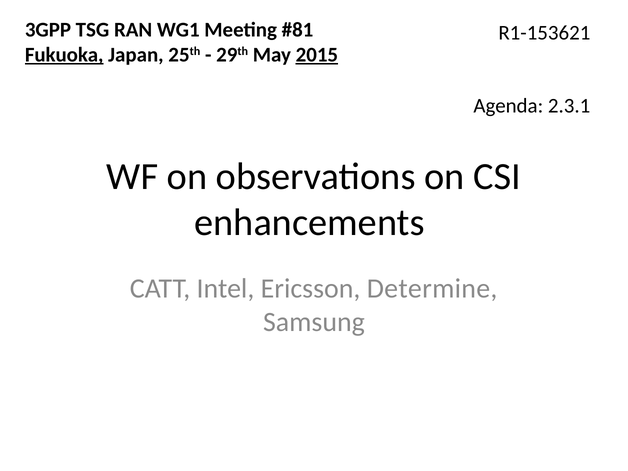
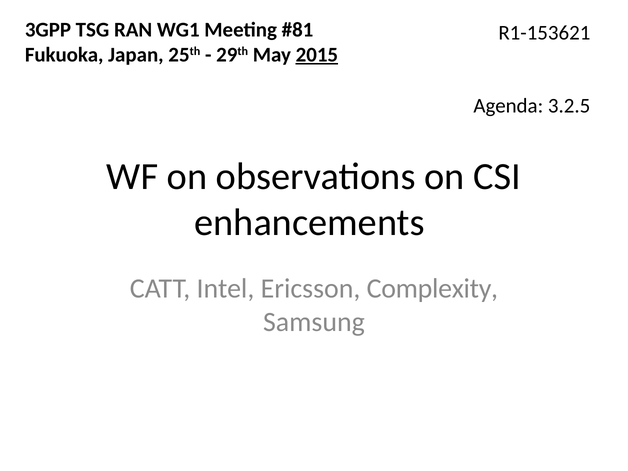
Fukuoka underline: present -> none (64, 55)
2.3.1: 2.3.1 -> 3.2.5 (569, 106)
Determine: Determine -> Complexity (432, 289)
